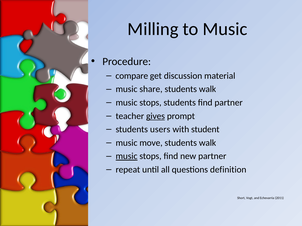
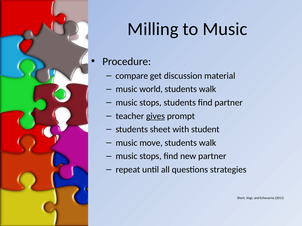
share: share -> world (151, 89)
users: users -> sheet (160, 130)
music underline: present -> none (127, 157)
definition: definition -> strategies (228, 170)
